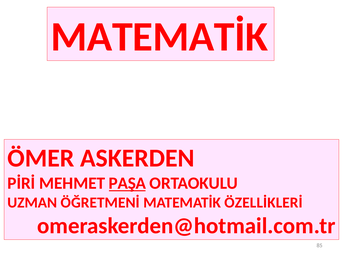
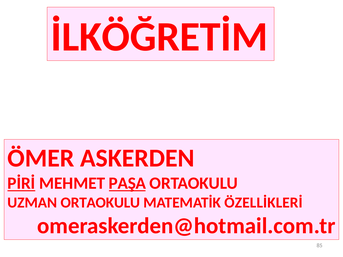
MATEMATİK: MATEMATİK -> İLKÖĞRETİM (159, 37)
PİRİ underline: none -> present (21, 183)
UZMAN ÖĞRETMENİ: ÖĞRETMENİ -> ORTAOKULU (100, 203)
